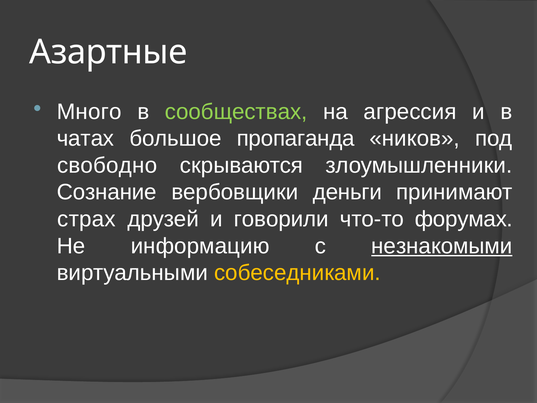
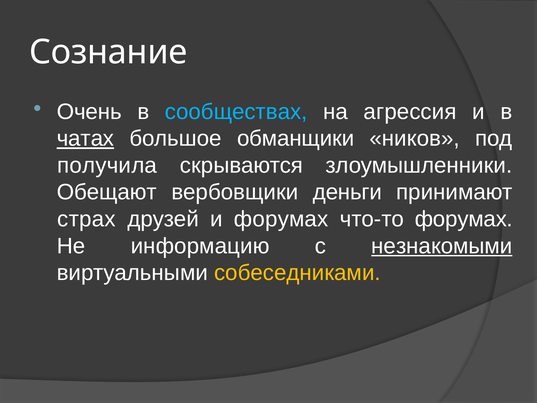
Азартные: Азартные -> Сознание (108, 52)
Много: Много -> Очень (89, 112)
сообществах colour: light green -> light blue (236, 112)
чатах underline: none -> present (86, 138)
пропаганда: пропаганда -> обманщики (296, 138)
свободно: свободно -> получила (107, 165)
Сознание: Сознание -> Обещают (107, 192)
и говорили: говорили -> форумах (281, 219)
